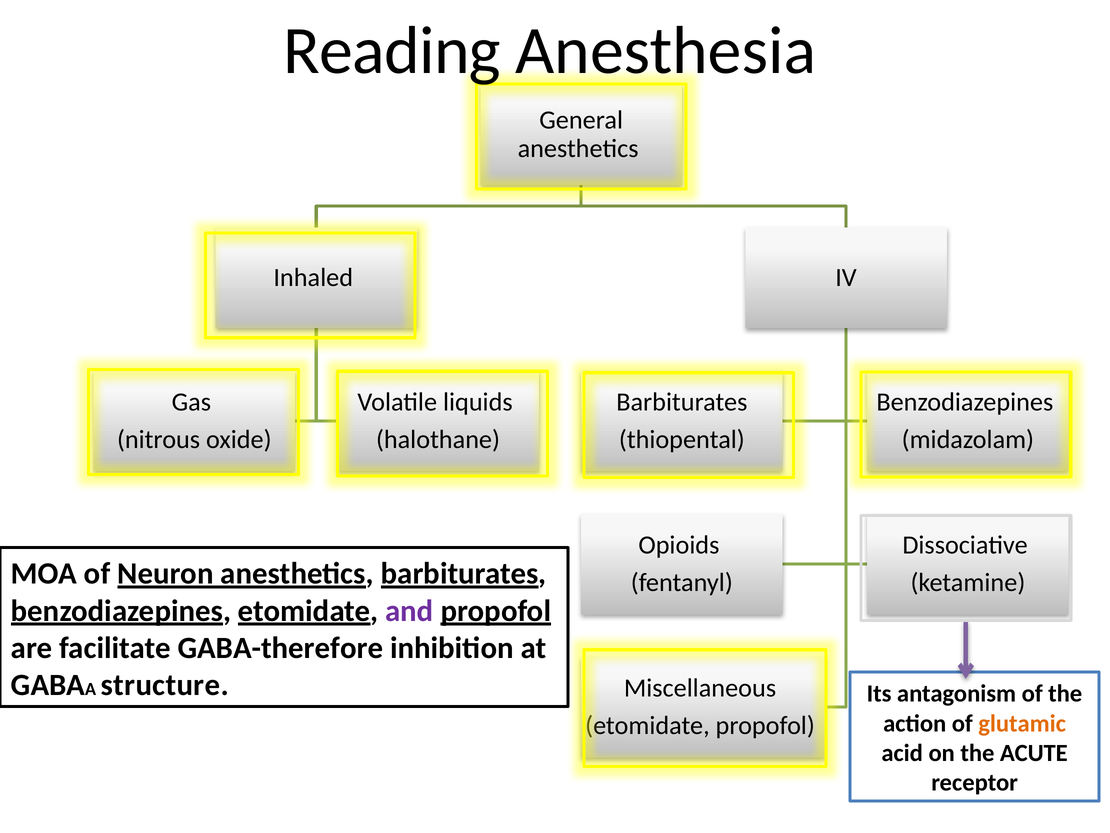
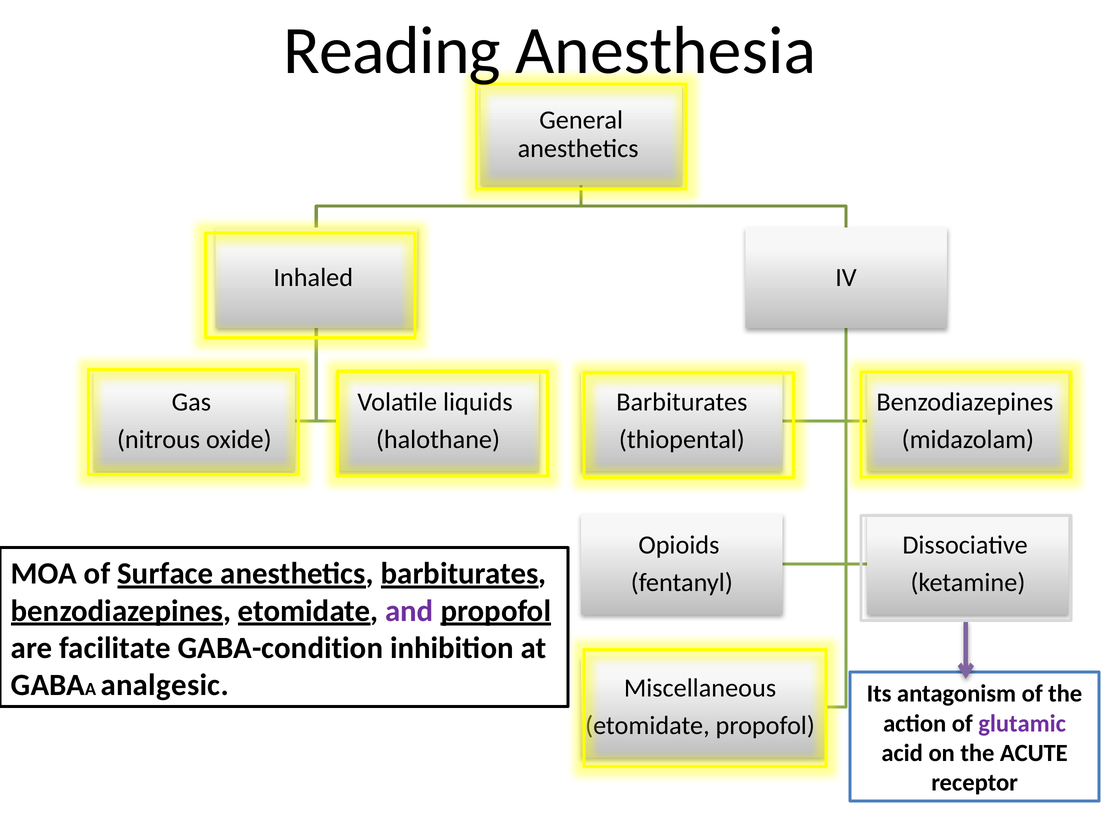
Neuron: Neuron -> Surface (165, 573)
GABA-therefore: GABA-therefore -> GABA-condition (280, 647)
structure: structure -> analgesic (165, 684)
glutamic colour: orange -> purple (1022, 723)
